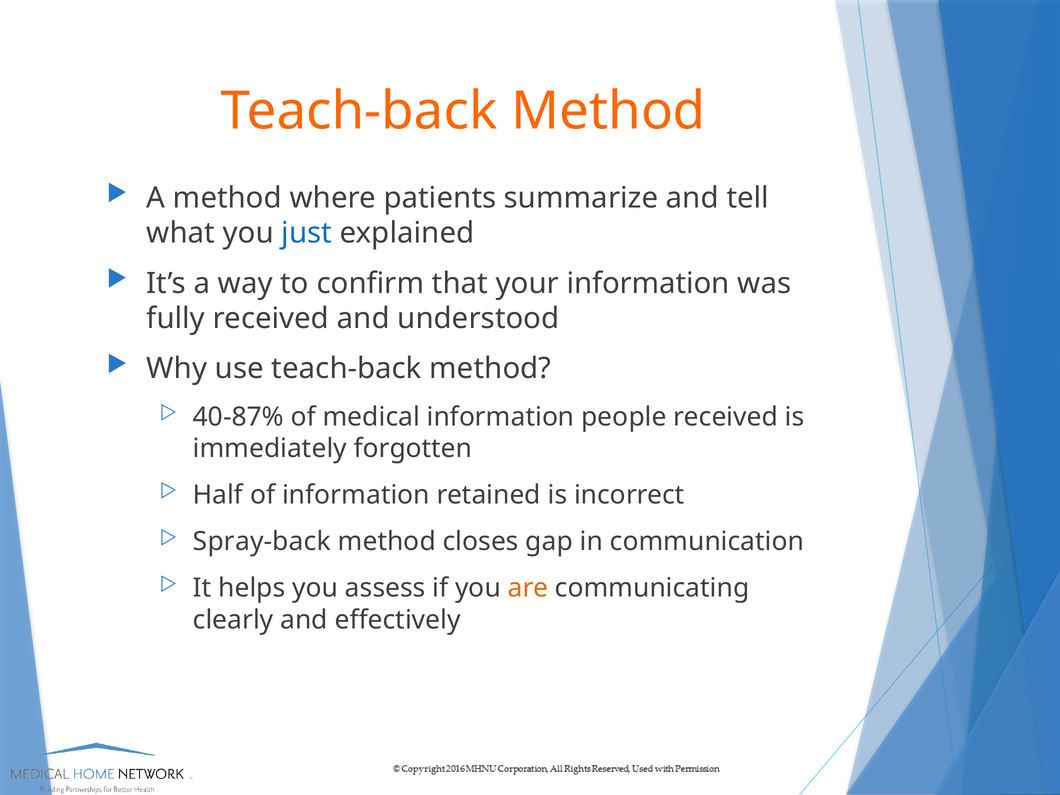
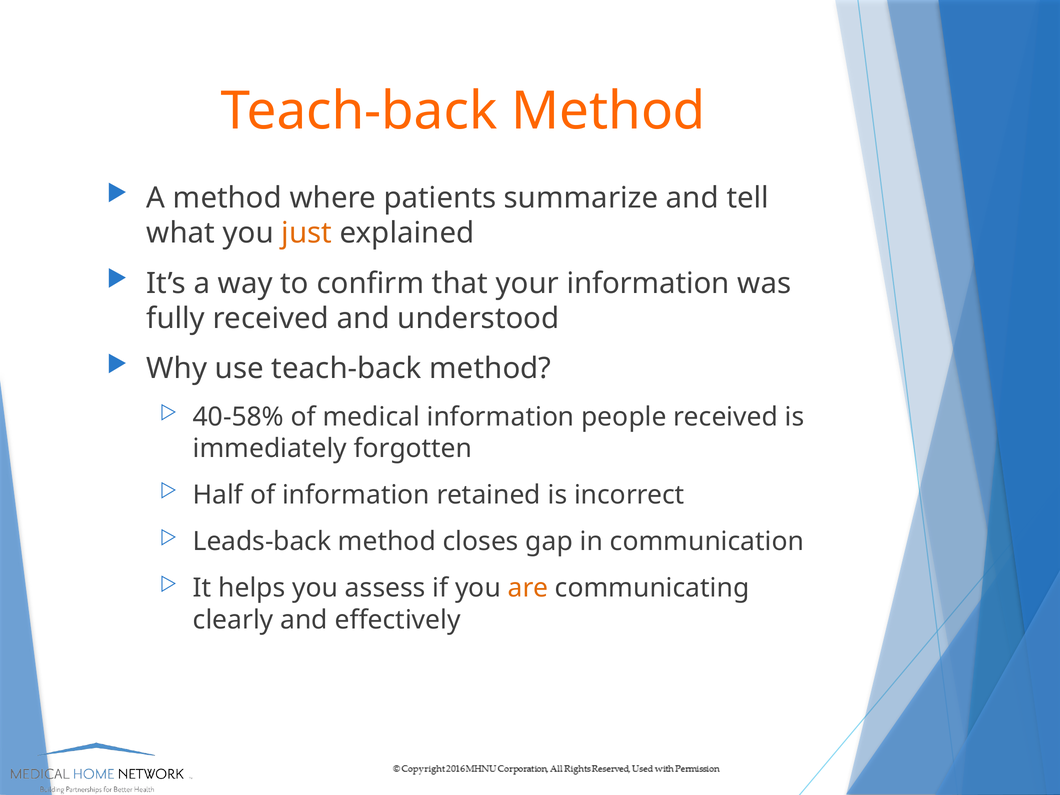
just colour: blue -> orange (307, 233)
40-87%: 40-87% -> 40-58% (238, 417)
Spray-back: Spray-back -> Leads-back (262, 542)
